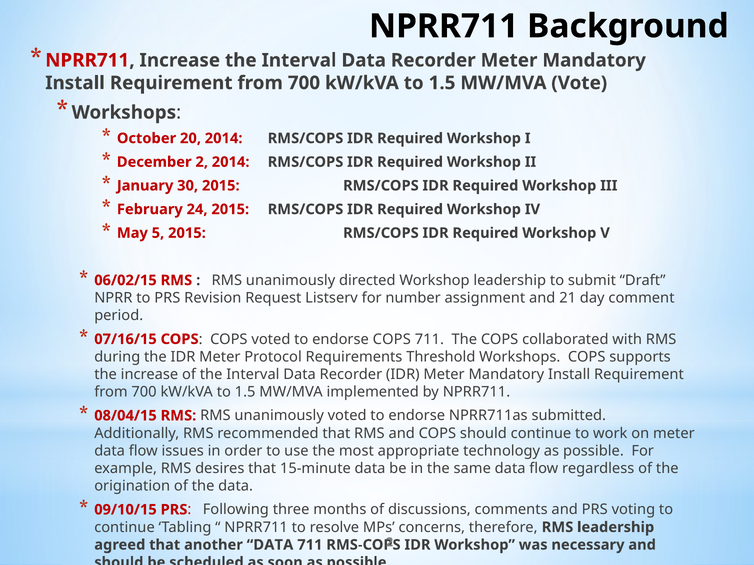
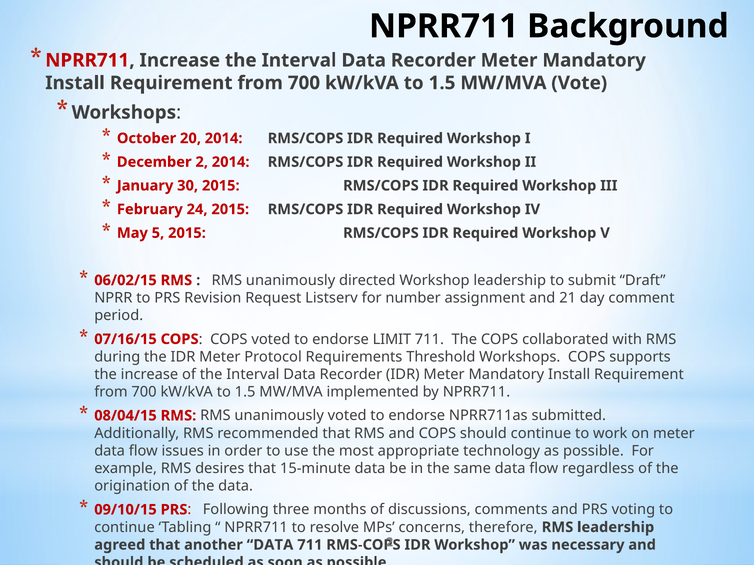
endorse COPS: COPS -> LIMIT (392, 339)
